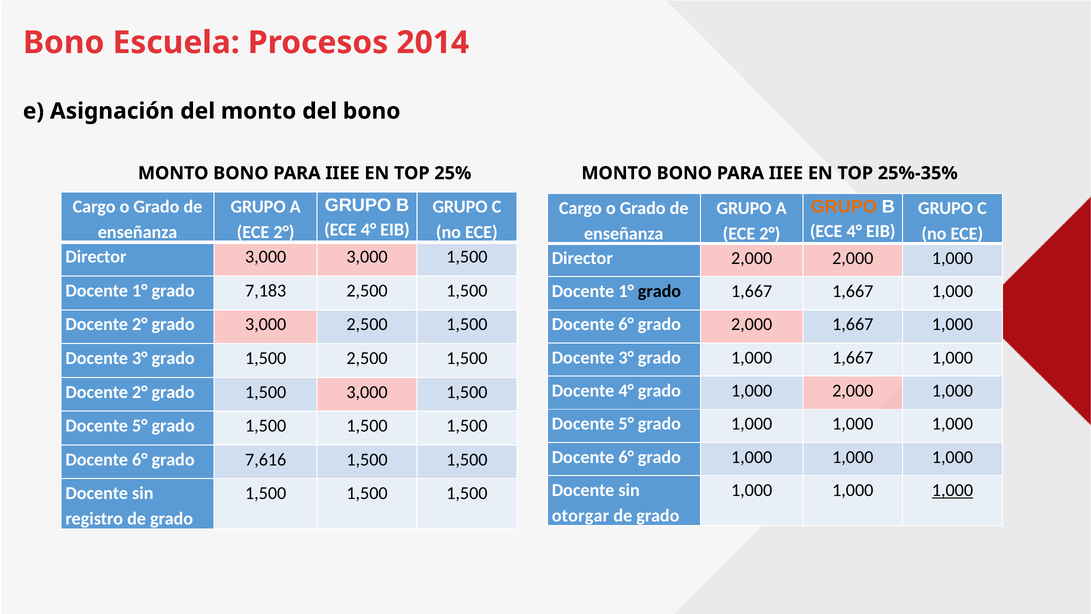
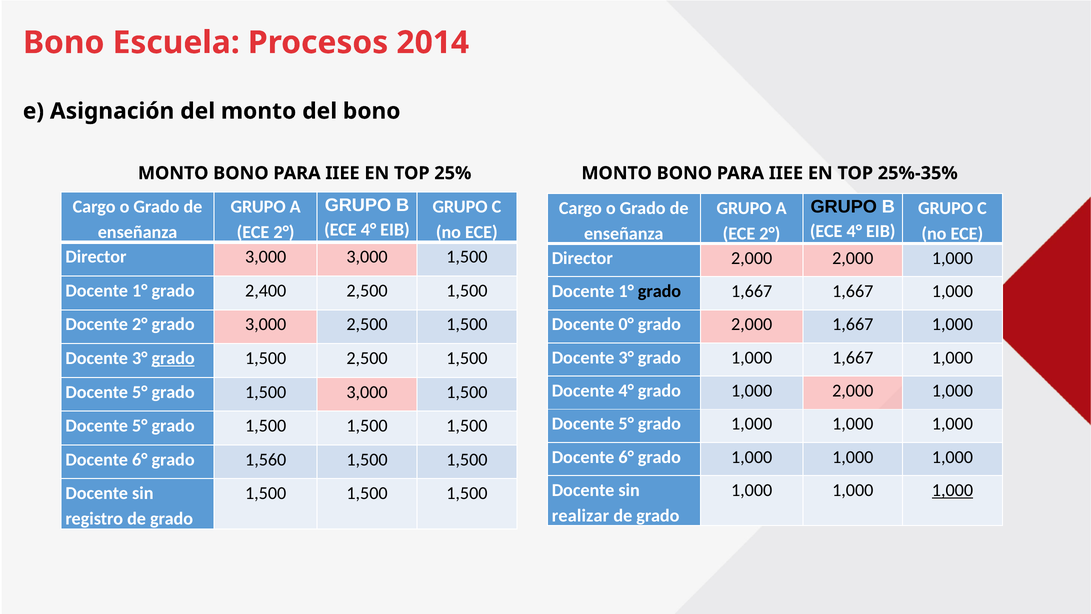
GRUPO colour: orange -> black (844, 207)
7,183: 7,183 -> 2,400 (266, 291)
6°: 6° -> 0° (626, 324)
grado underline: none -> present (173, 358)
2°: 2° -> 5° (140, 392)
7,616: 7,616 -> 1,560 (266, 459)
otorgar: otorgar -> realizar (580, 515)
